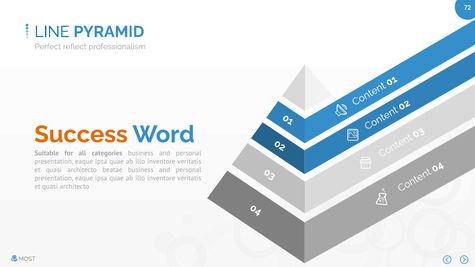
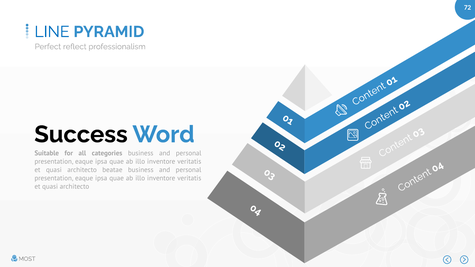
Success colour: orange -> black (81, 135)
